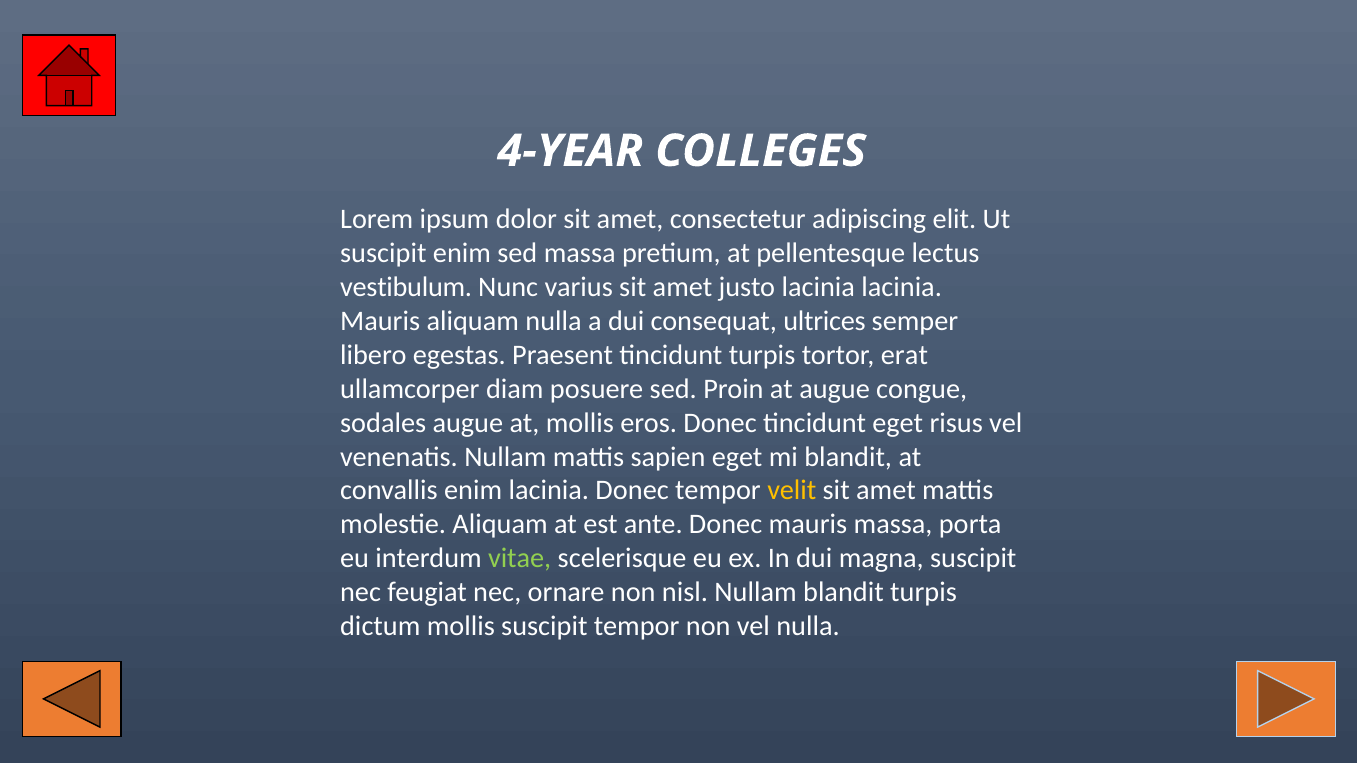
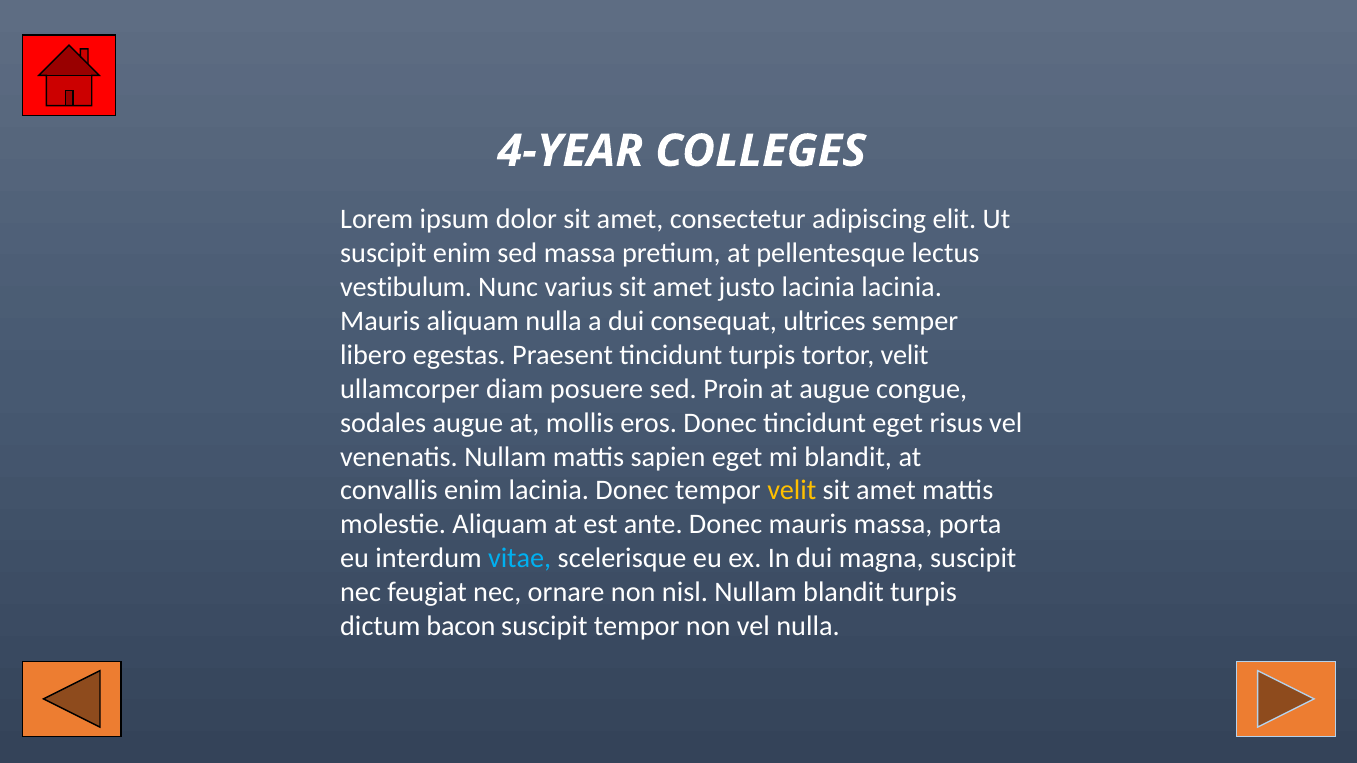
tortor erat: erat -> velit (905, 355)
vitae colour: light green -> light blue (520, 559)
dictum mollis: mollis -> bacon (461, 627)
